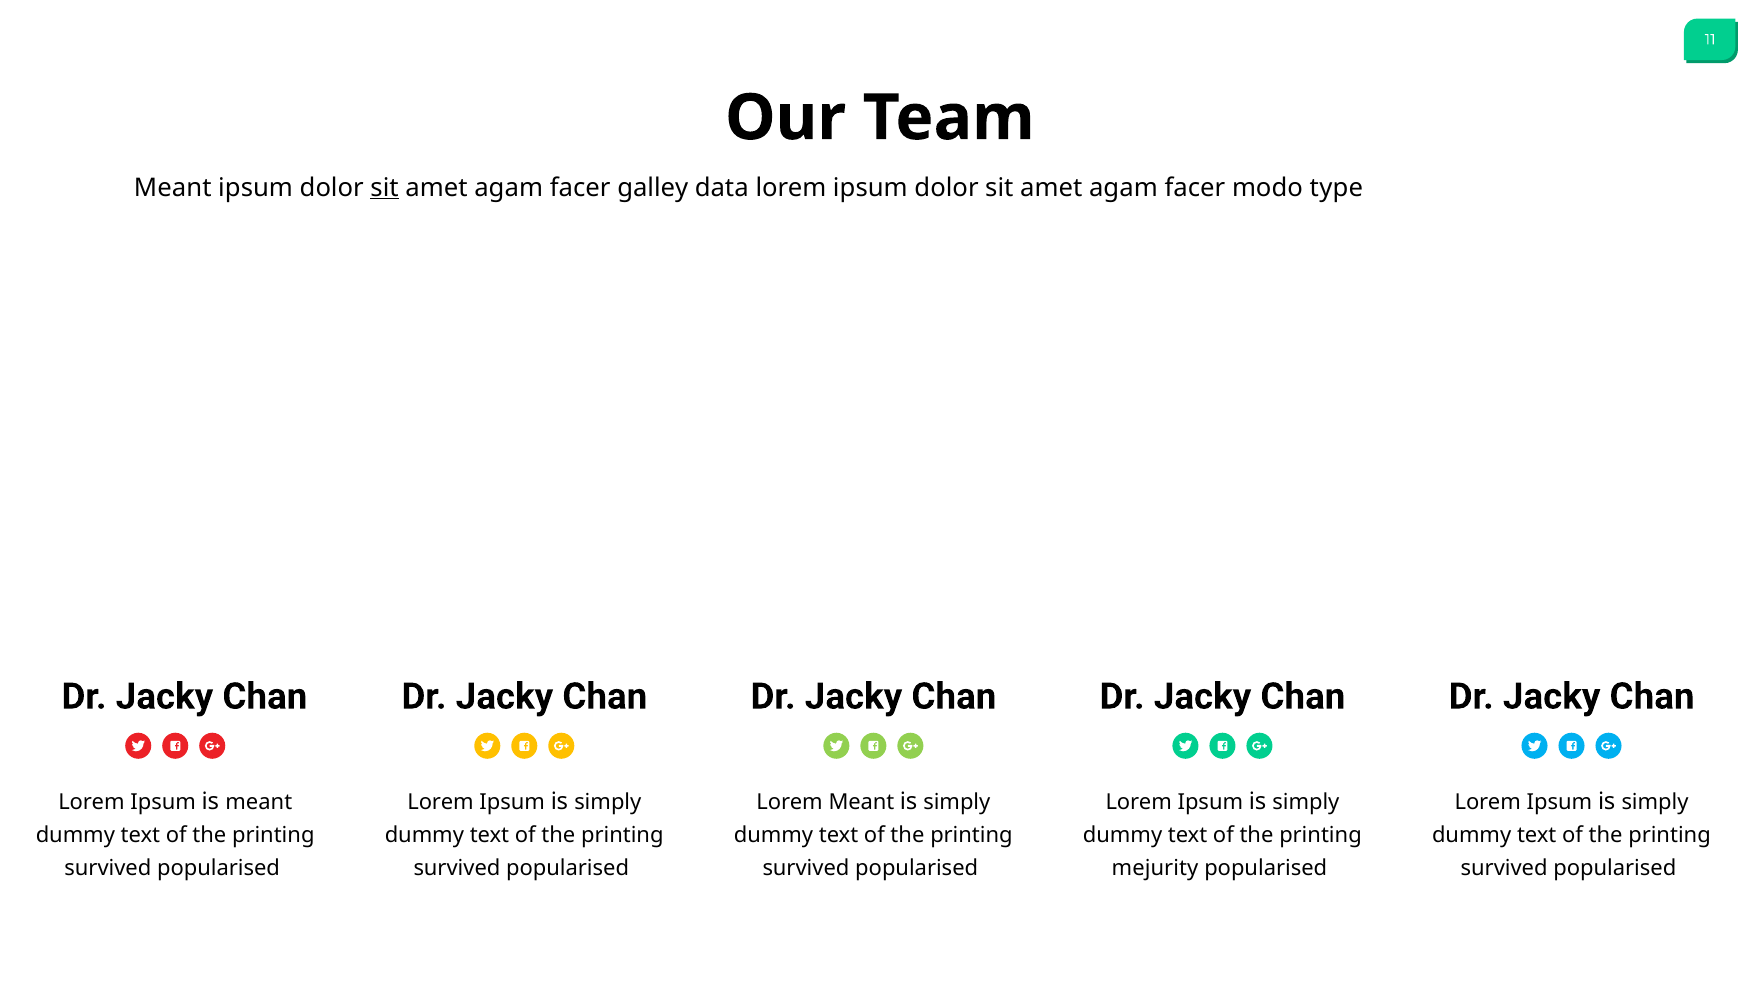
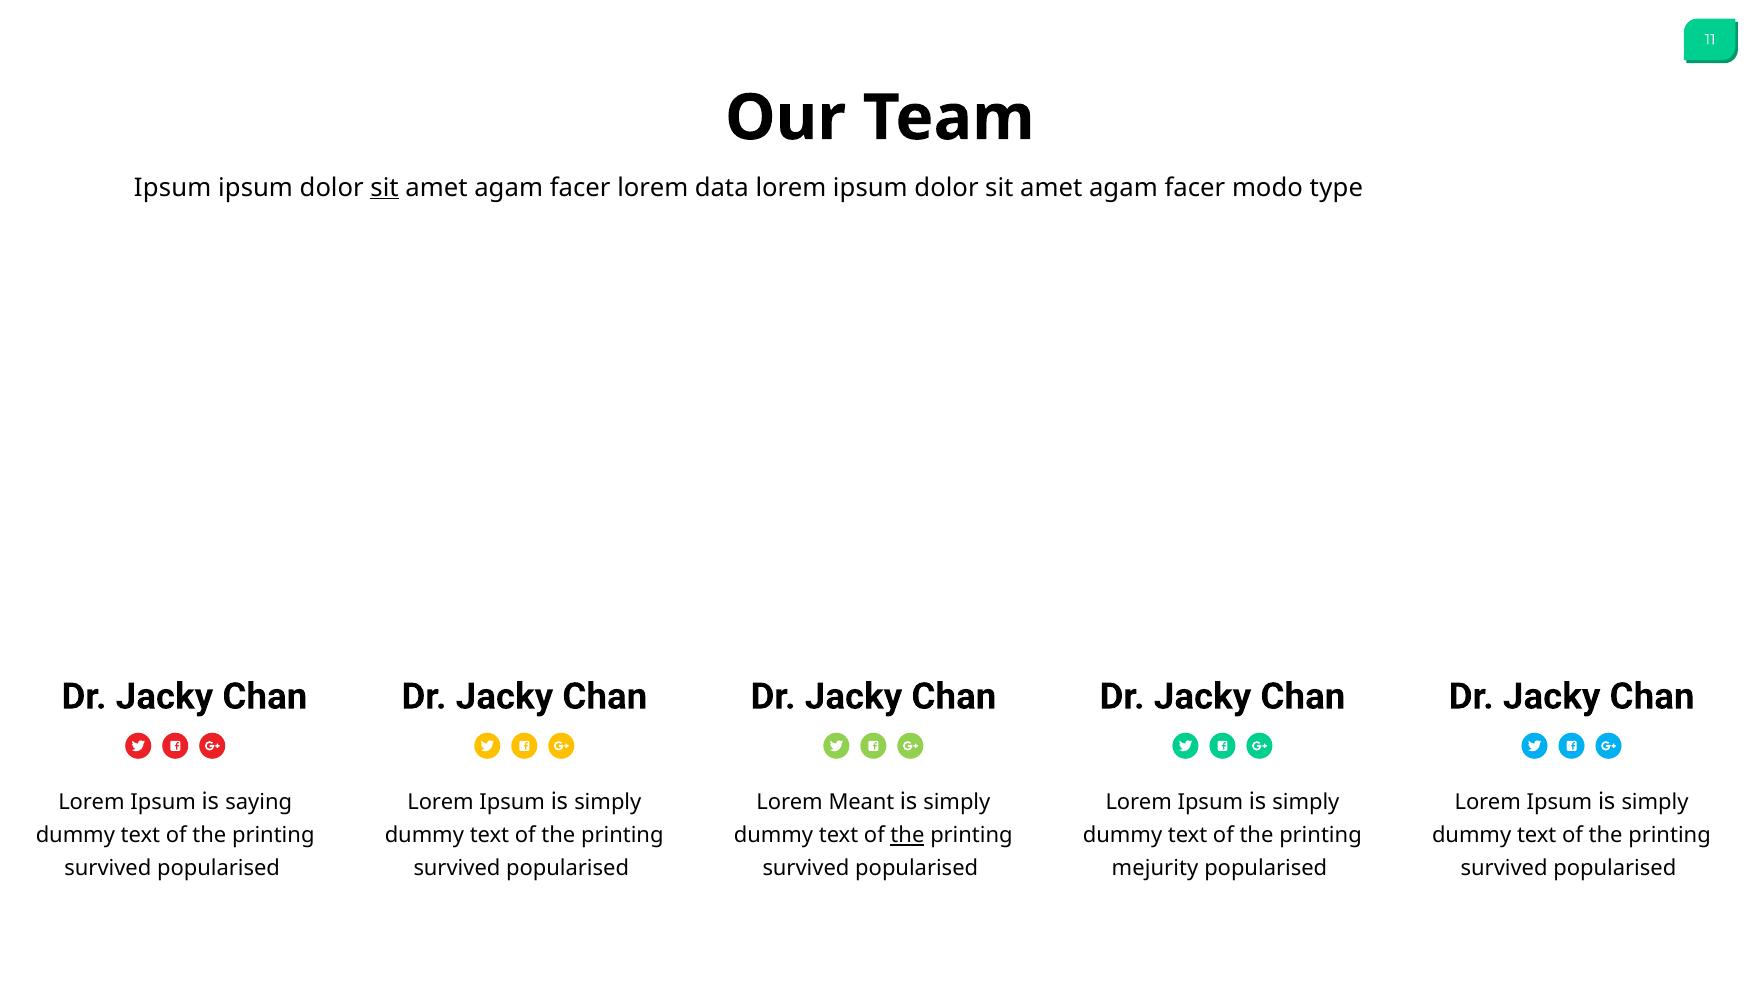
Meant: Meant -> Ipsum (173, 188)
facer galley: galley -> lorem (653, 188)
is meant: meant -> saying (259, 802)
the underline: none -> present (907, 836)
